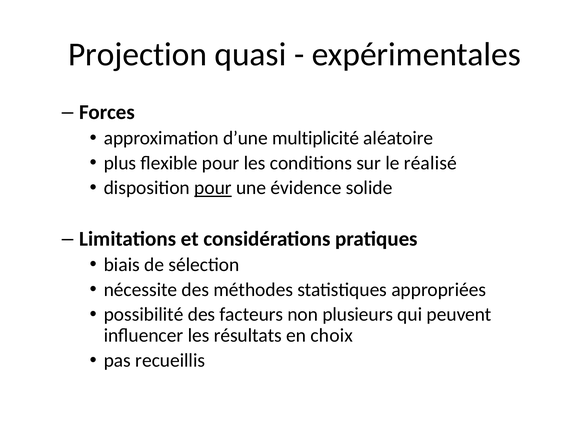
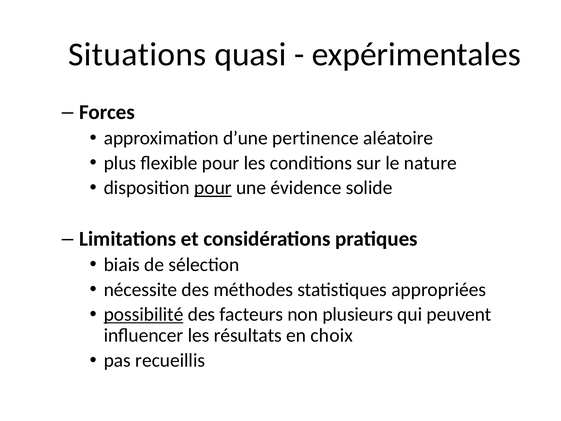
Projection: Projection -> Situations (137, 54)
multiplicité: multiplicité -> pertinence (316, 138)
réalisé: réalisé -> nature (430, 163)
possibilité underline: none -> present (144, 314)
